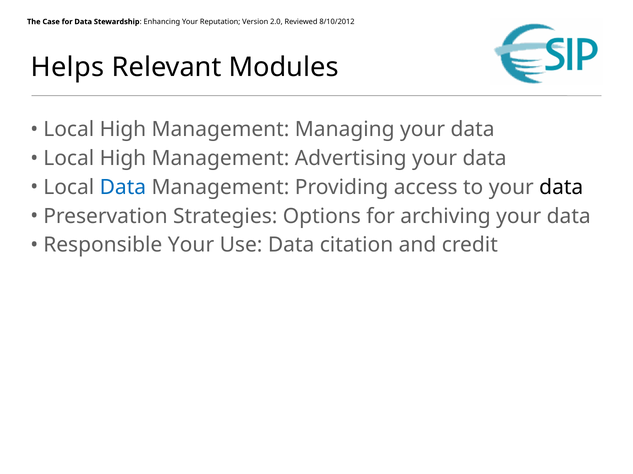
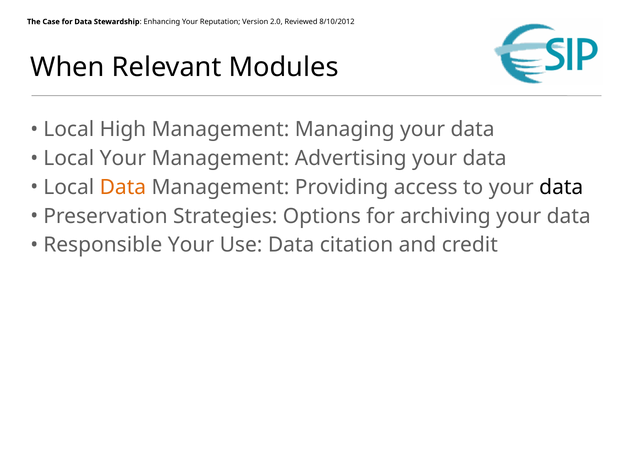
Helps: Helps -> When (67, 67)
High: High -> Your (123, 159)
Data colour: blue -> orange (123, 188)
